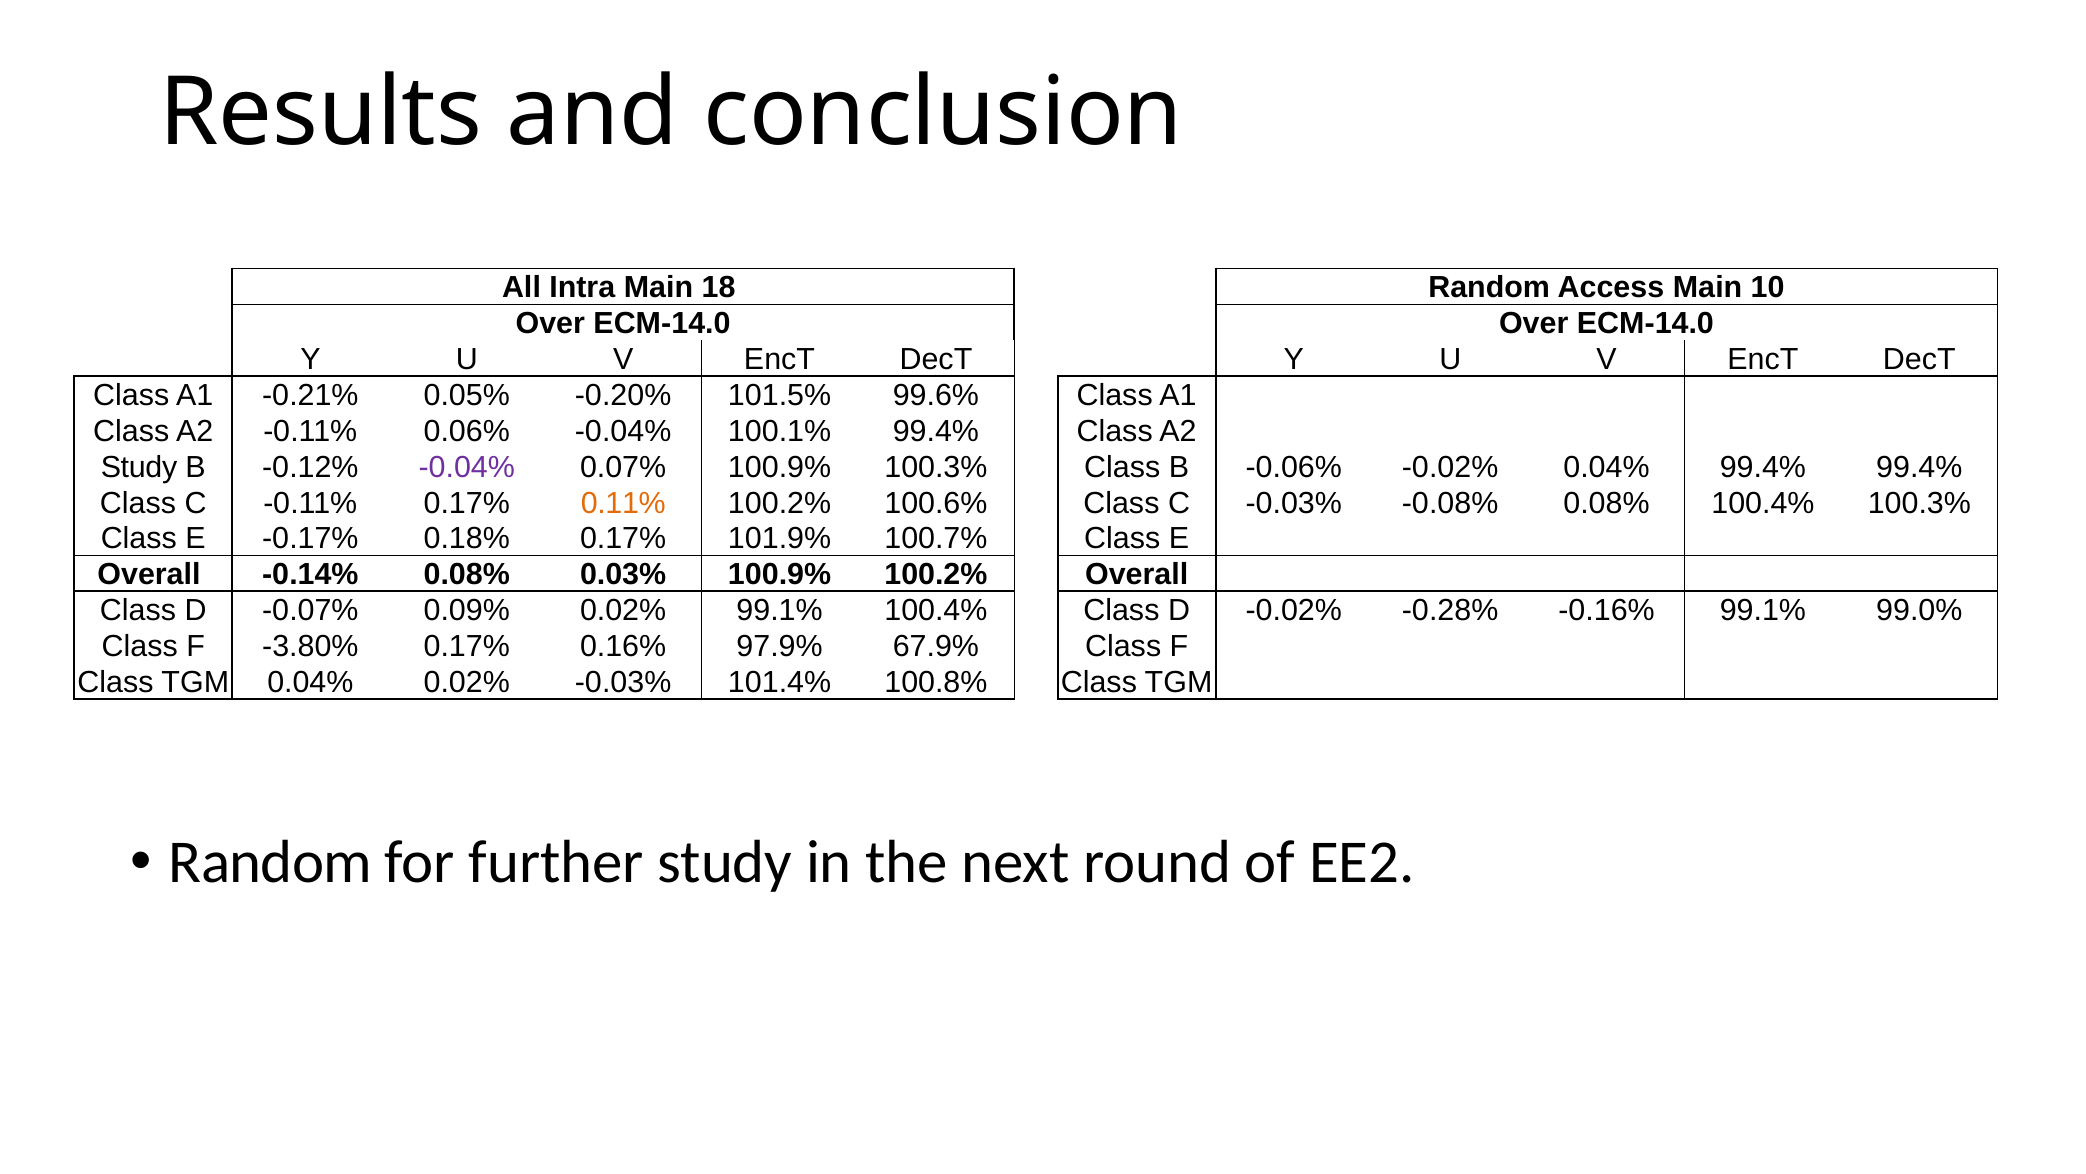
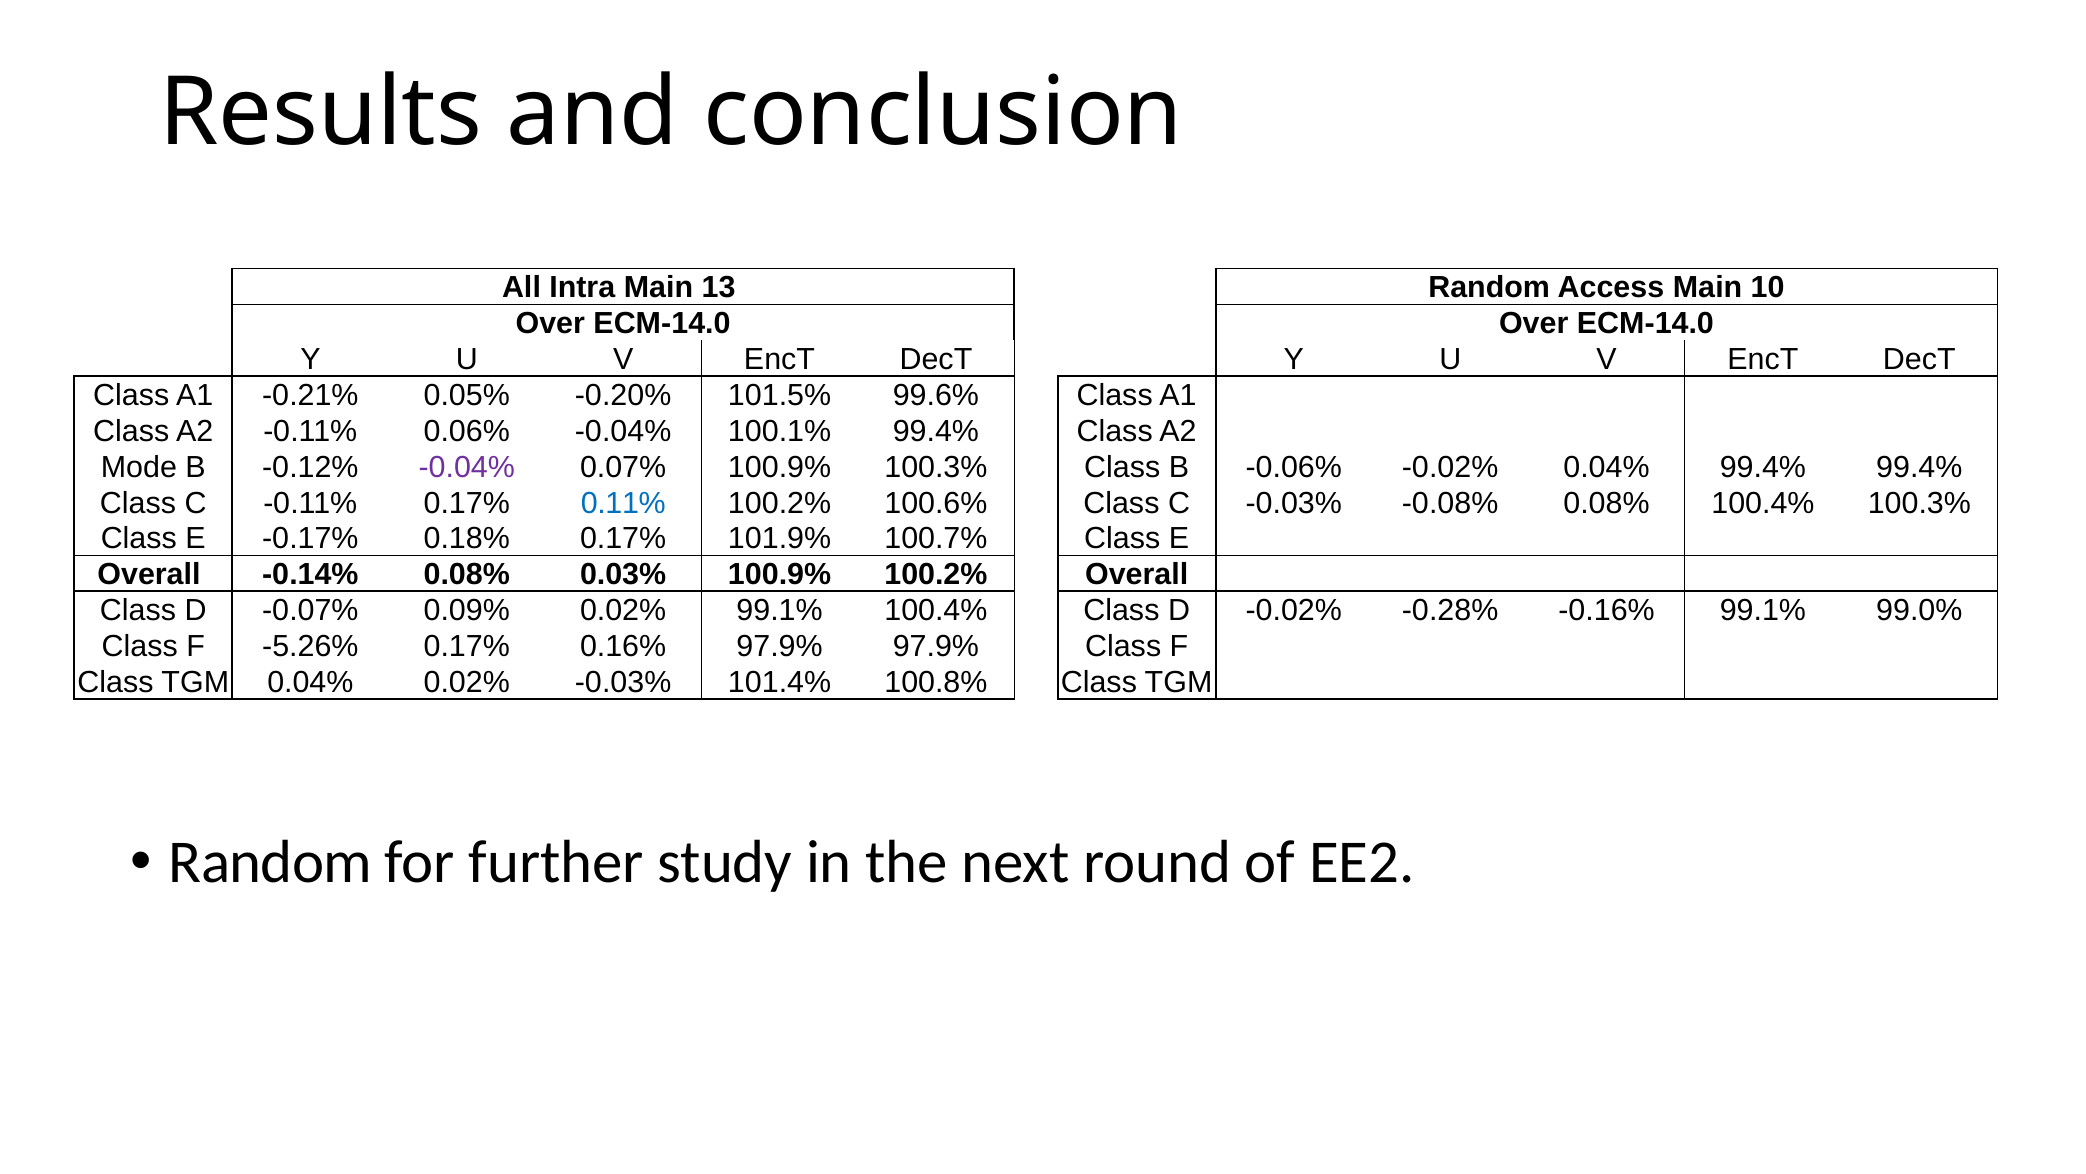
18: 18 -> 13 (719, 288)
Study: Study -> Mode (139, 467)
0.11% colour: orange -> blue (623, 503)
-3.80%: -3.80% -> -5.26% (310, 646)
97.9% 67.9%: 67.9% -> 97.9% (936, 646)
